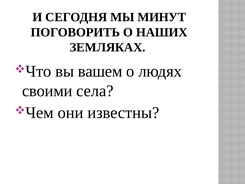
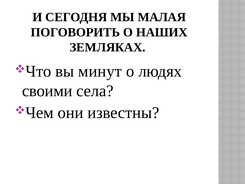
МИНУТ: МИНУТ -> МАЛАЯ (162, 17)
вашем: вашем -> минут (100, 71)
